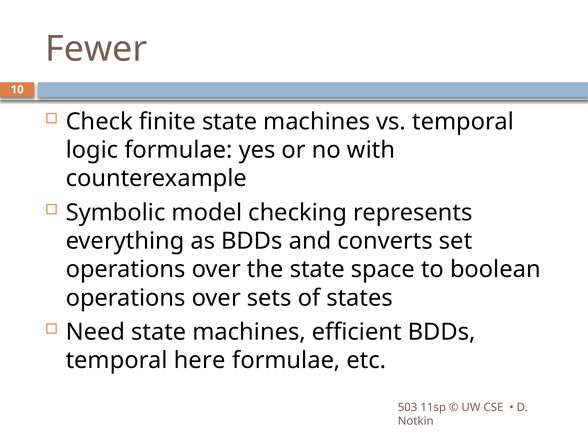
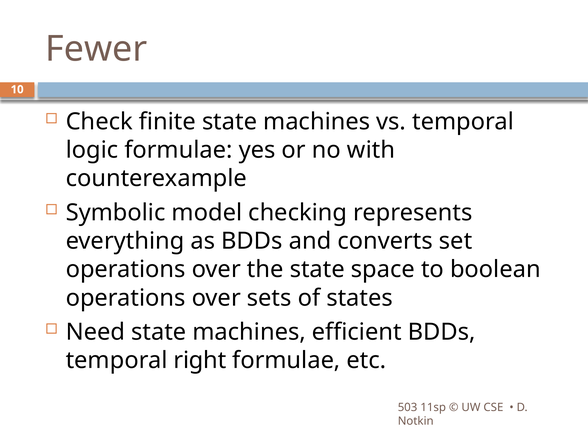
here: here -> right (200, 361)
